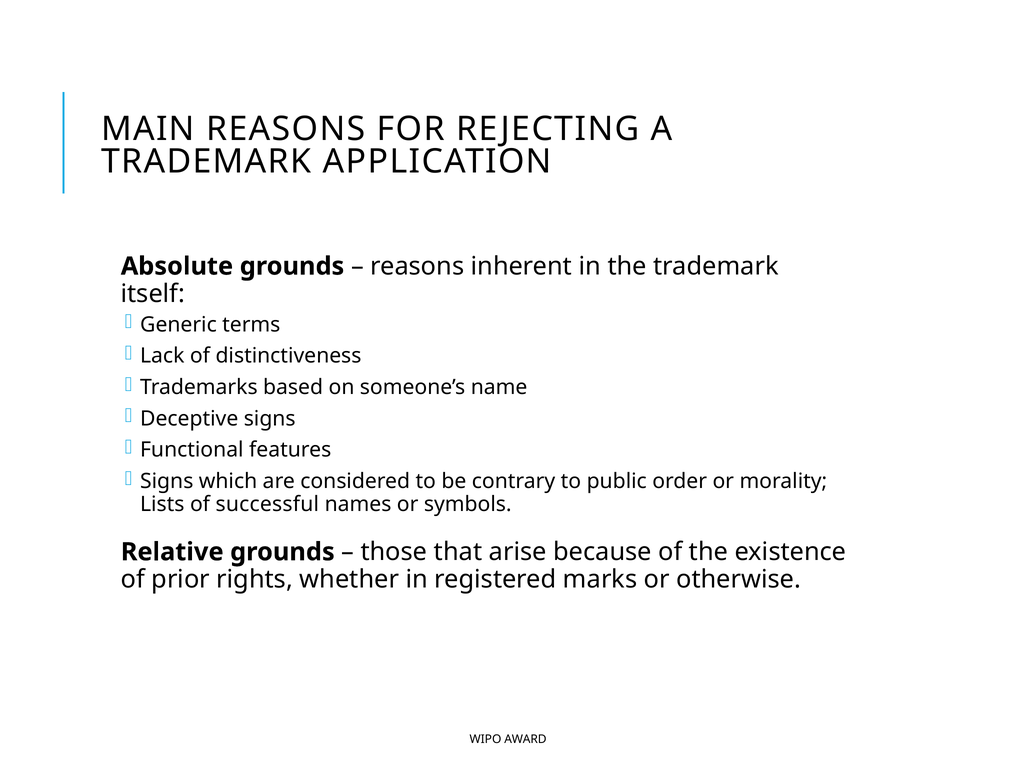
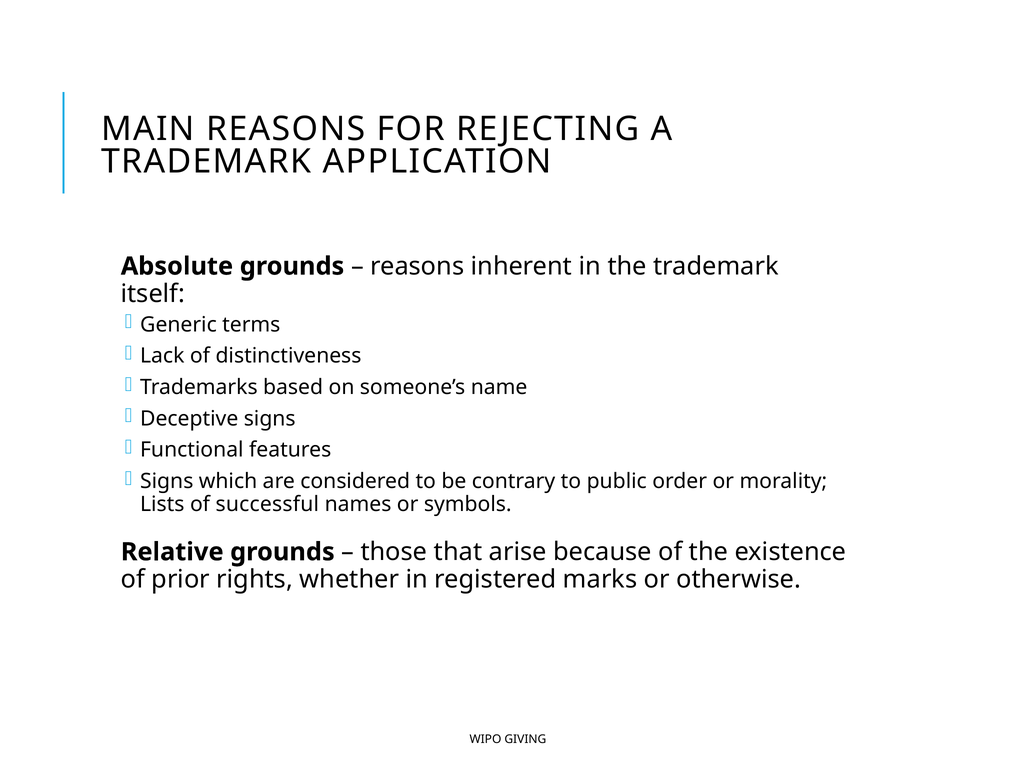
AWARD: AWARD -> GIVING (525, 739)
